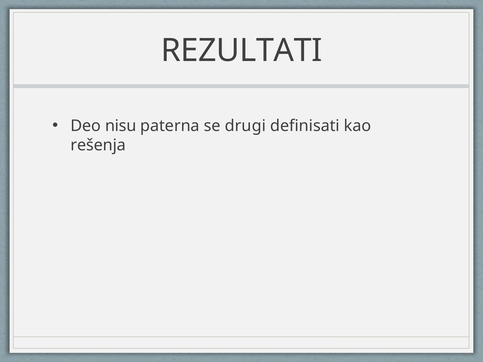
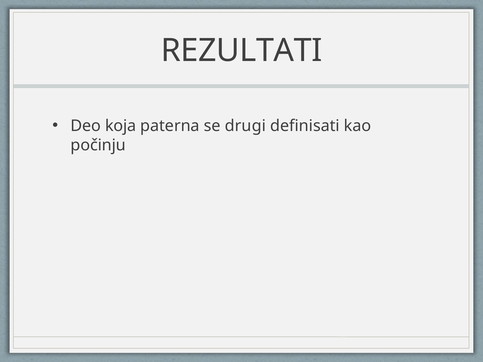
nisu: nisu -> koja (121, 126)
rešenja: rešenja -> počinju (98, 145)
